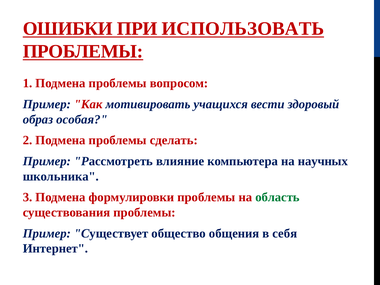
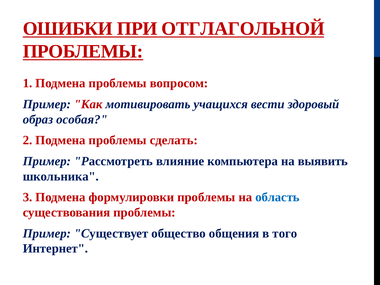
ИСПОЛЬЗОВАТЬ: ИСПОЛЬЗОВАТЬ -> ОТГЛАГОЛЬНОЙ (243, 29)
научных: научных -> выявить (323, 161)
область colour: green -> blue (277, 197)
себя: себя -> того (285, 233)
